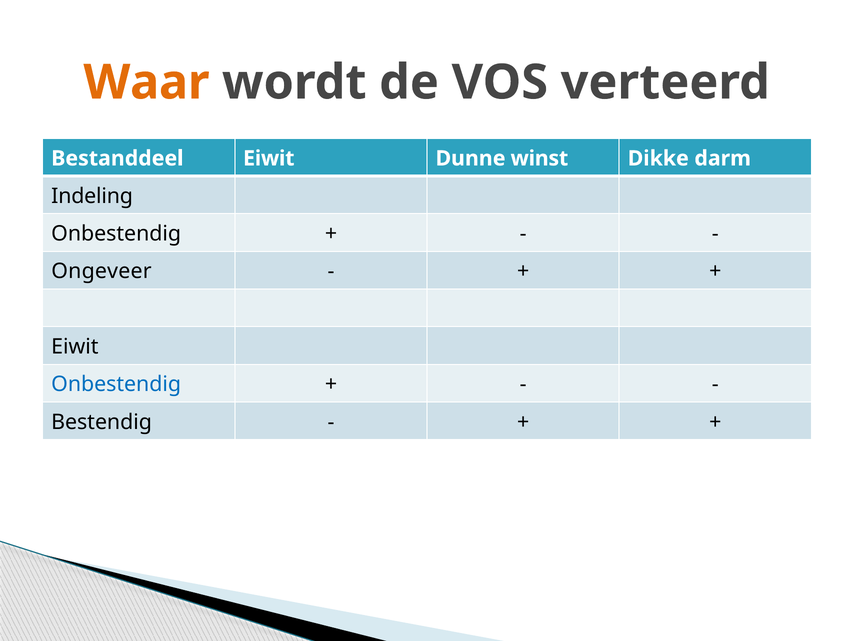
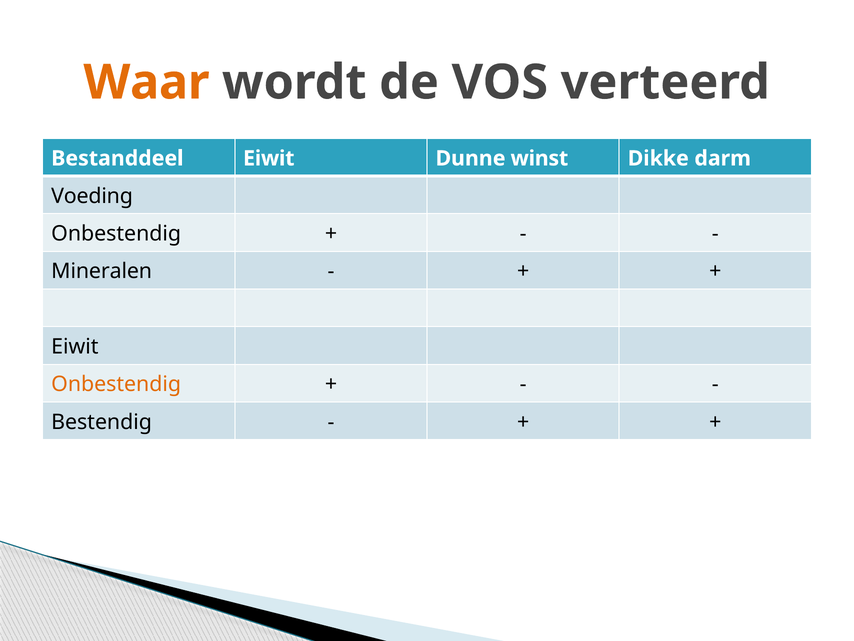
Indeling: Indeling -> Voeding (92, 196)
Ongeveer: Ongeveer -> Mineralen (102, 271)
Onbestendig colour: blue -> orange (116, 384)
